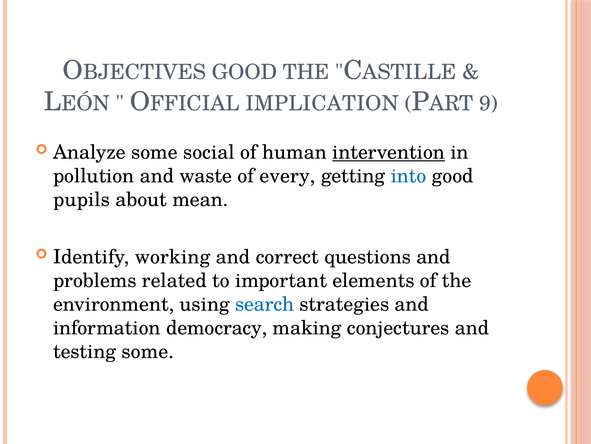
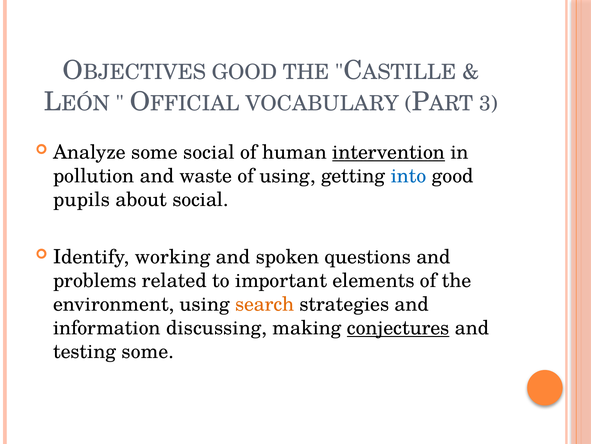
IMPLICATION: IMPLICATION -> VOCABULARY (322, 104)
9: 9 -> 3 (488, 104)
of every: every -> using (287, 176)
about mean: mean -> social (200, 199)
correct: correct -> spoken (287, 257)
search colour: blue -> orange (265, 304)
democracy: democracy -> discussing (217, 327)
conjectures underline: none -> present (398, 327)
